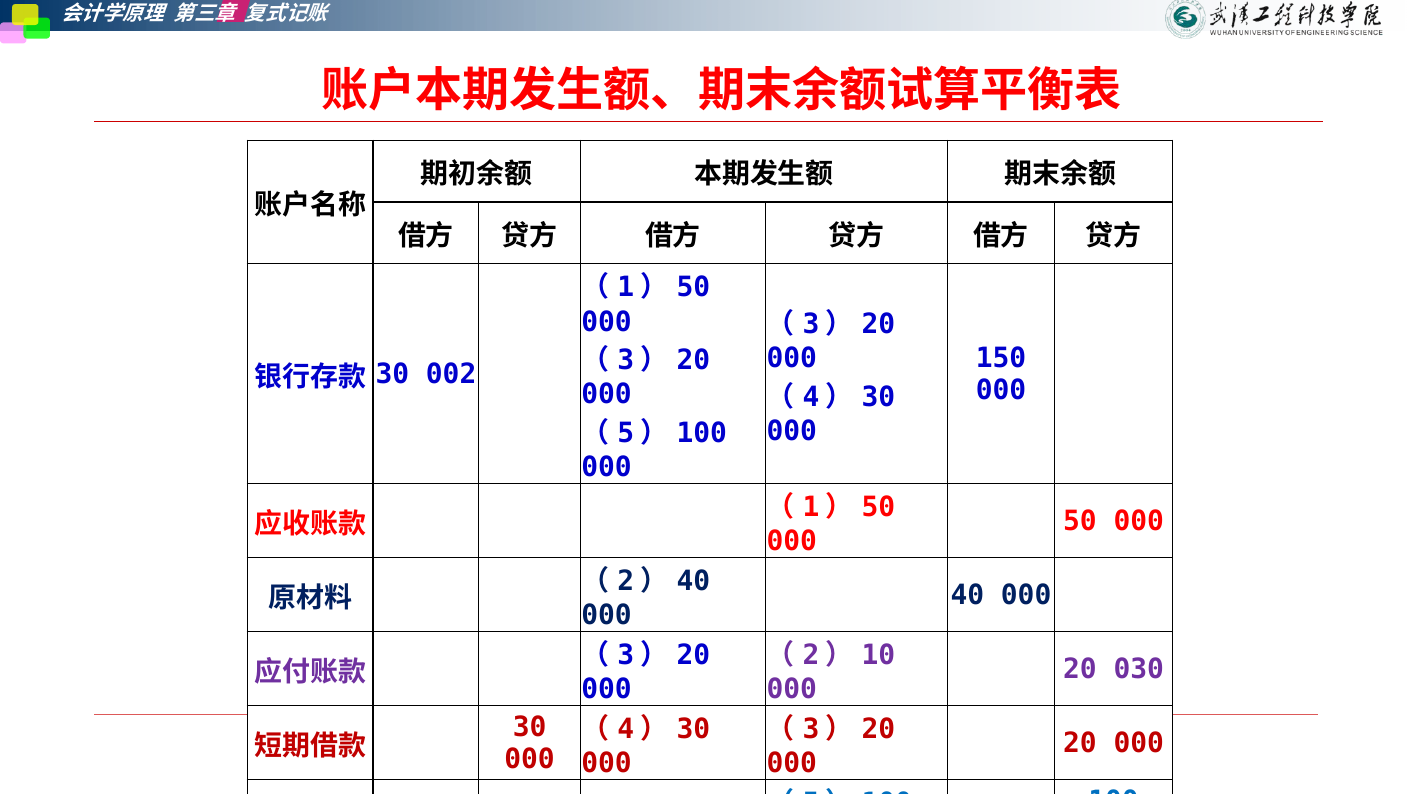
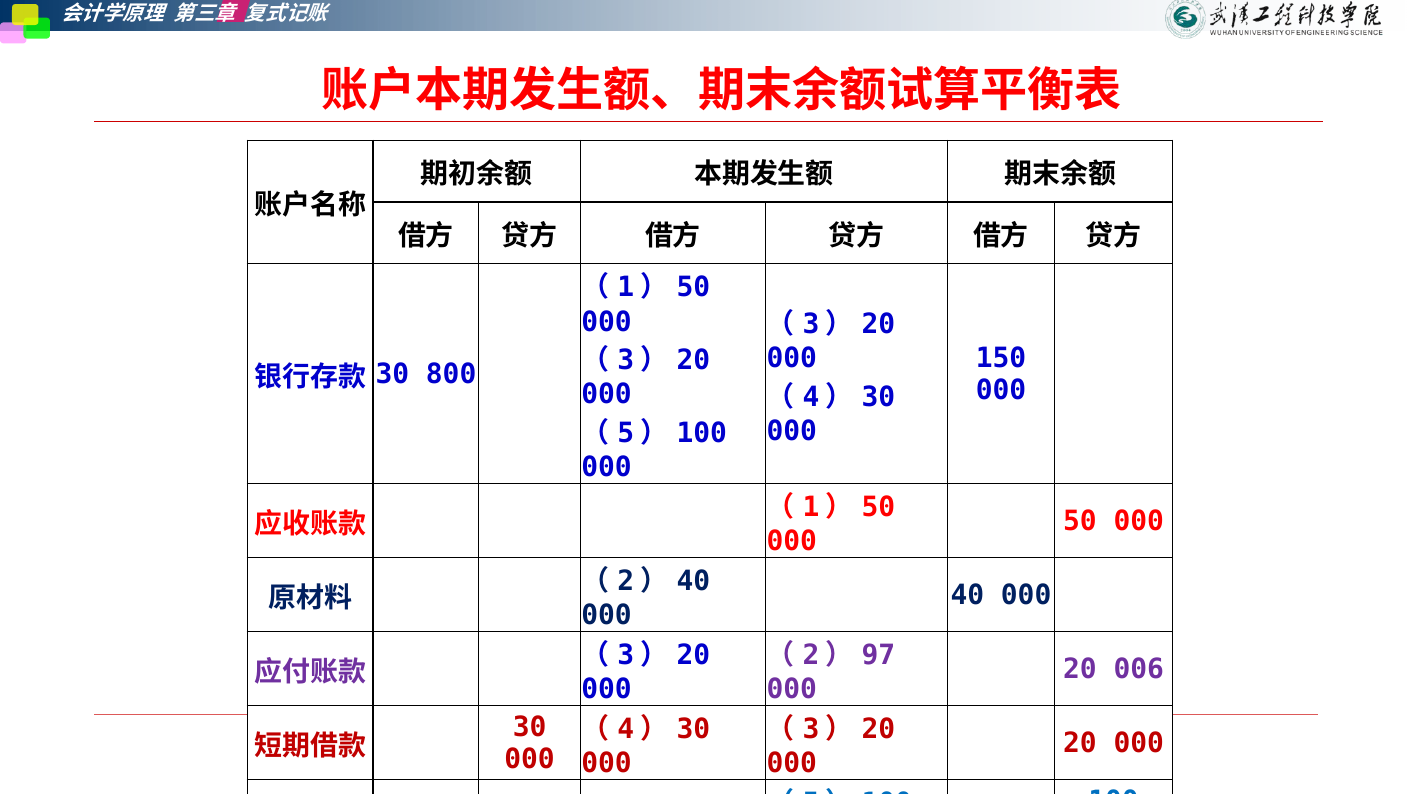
002: 002 -> 800 (451, 375)
10: 10 -> 97 (879, 656)
030: 030 -> 006 (1139, 670)
